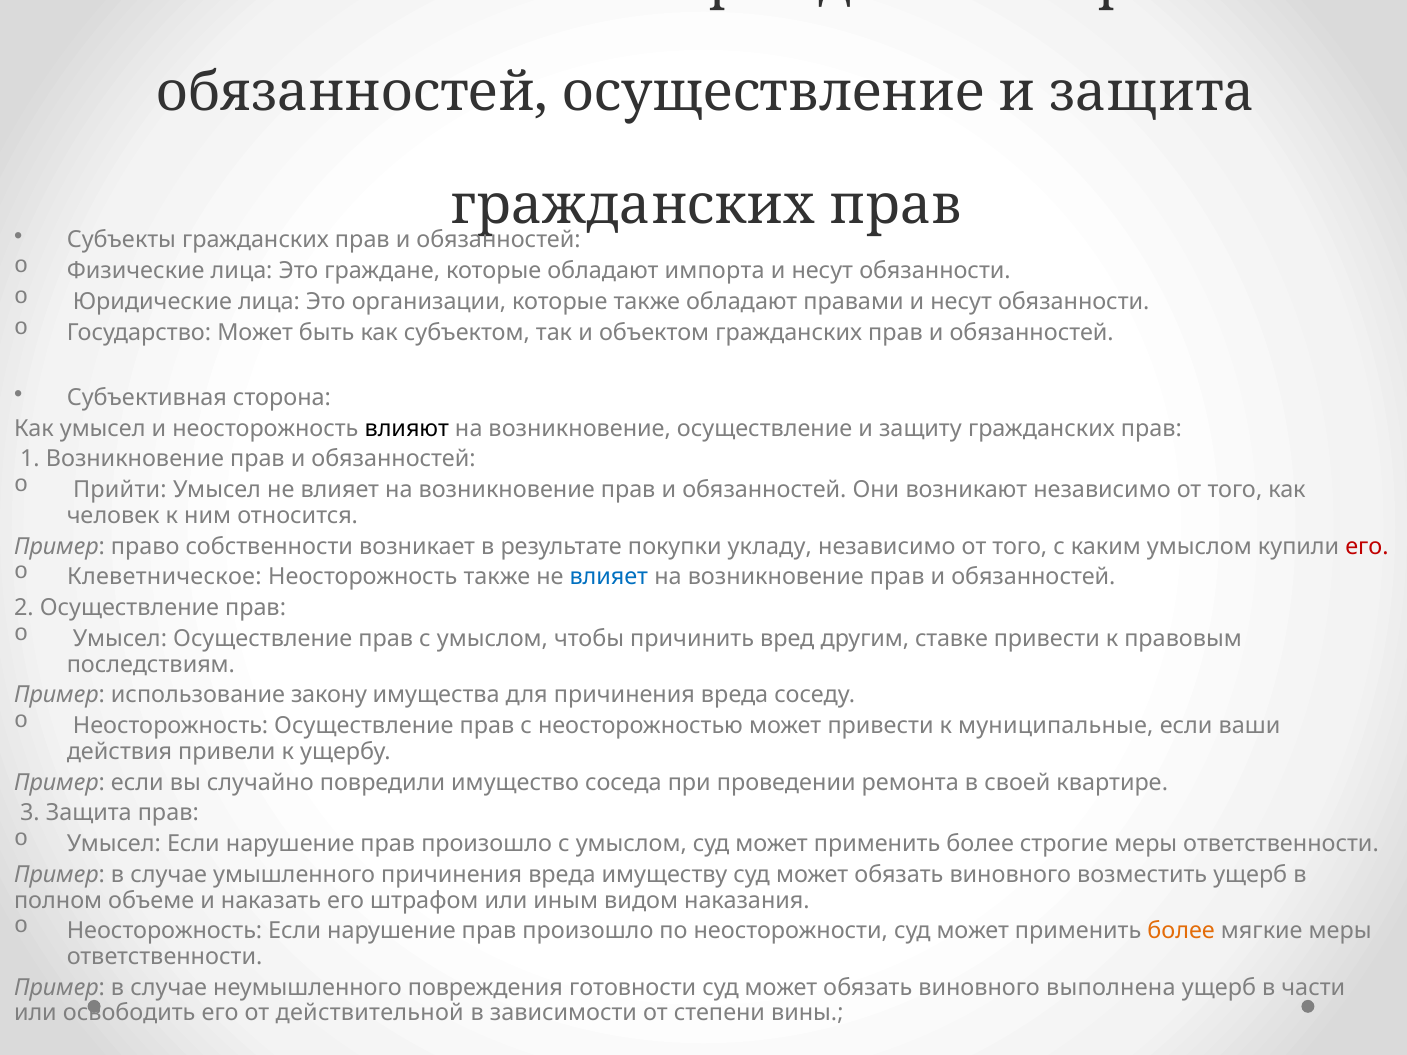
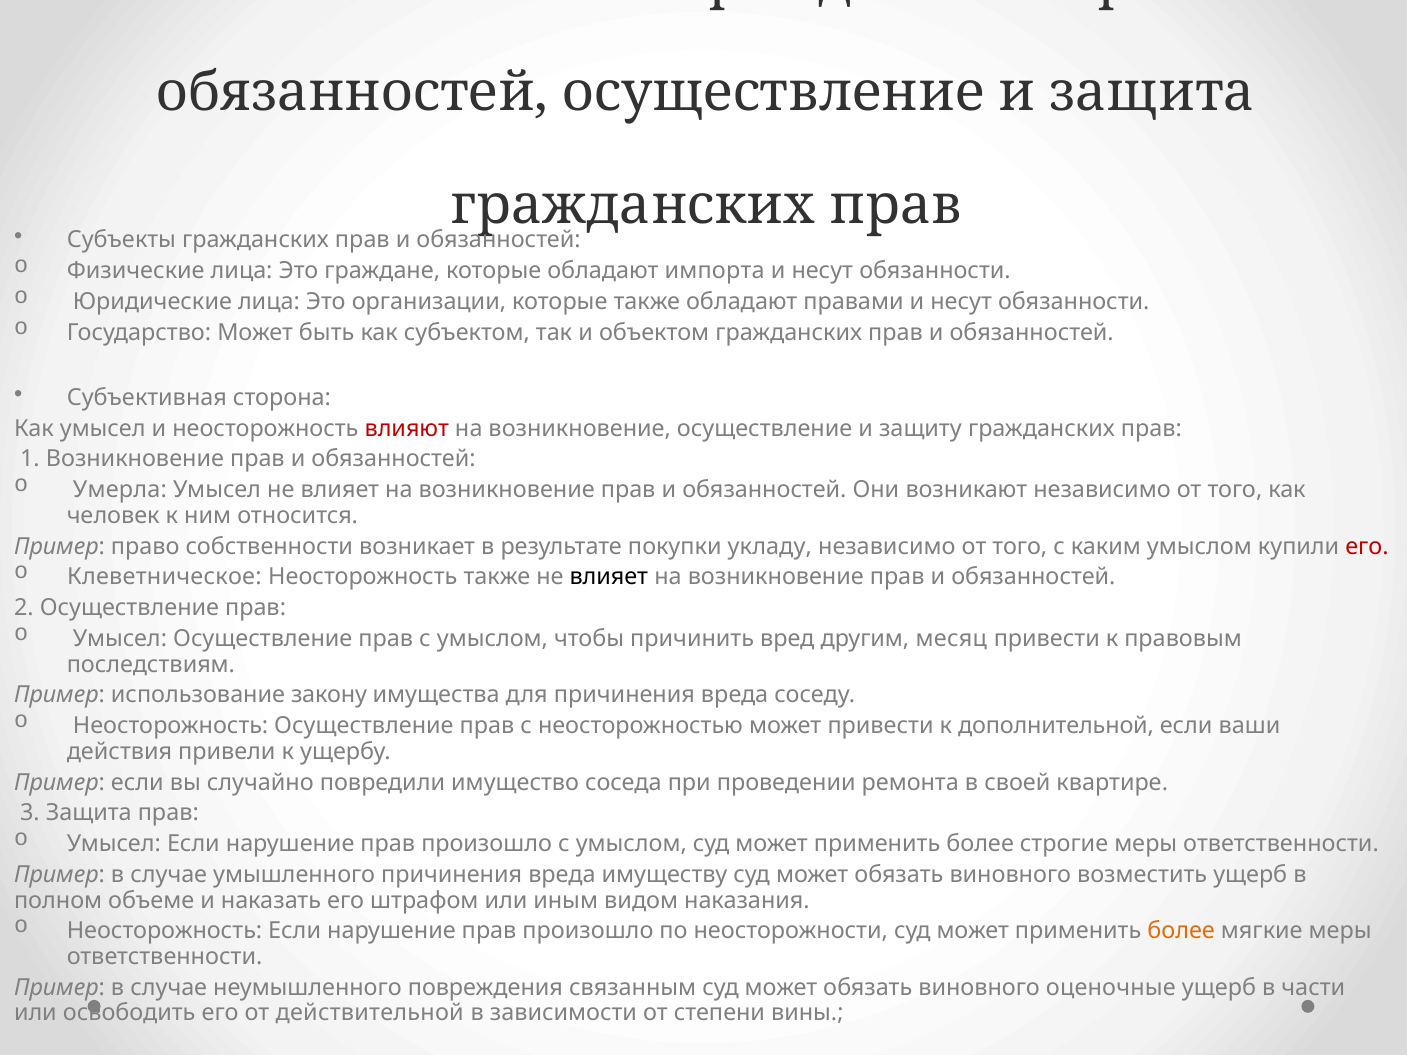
влияют colour: black -> red (407, 428)
Прийти: Прийти -> Умерла (120, 490)
влияет colour: blue -> black (609, 577)
ставке: ставке -> месяц (951, 639)
муниципальные: муниципальные -> дополнительной (1056, 726)
готовности: готовности -> связанным (633, 988)
выполнена: выполнена -> оценочные (1111, 988)
